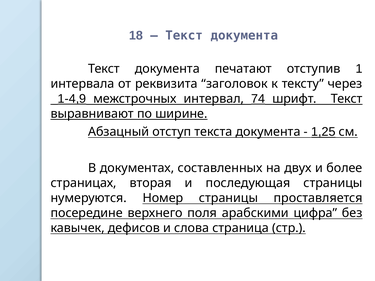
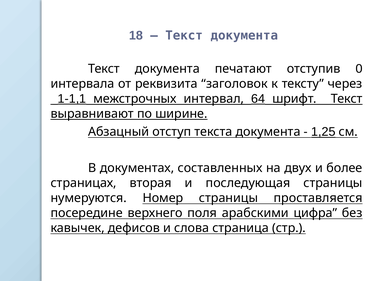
1: 1 -> 0 (359, 69)
1-4,9: 1-4,9 -> 1-1,1 (72, 99)
74: 74 -> 64 (258, 99)
